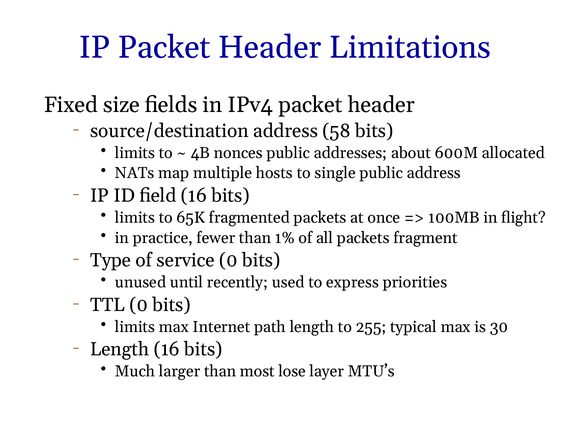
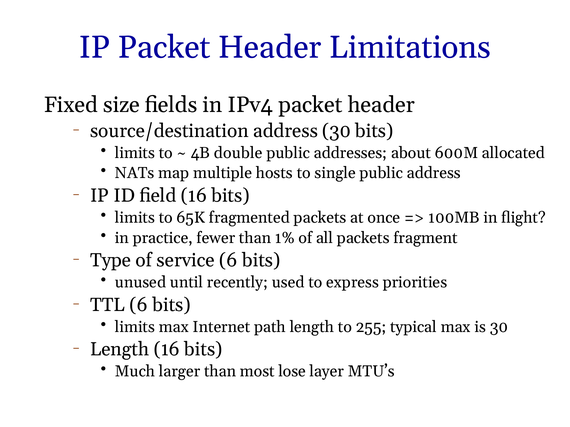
address 58: 58 -> 30 (337, 131)
nonces: nonces -> double (238, 153)
service 0: 0 -> 6 (228, 261)
TTL 0: 0 -> 6 (139, 305)
